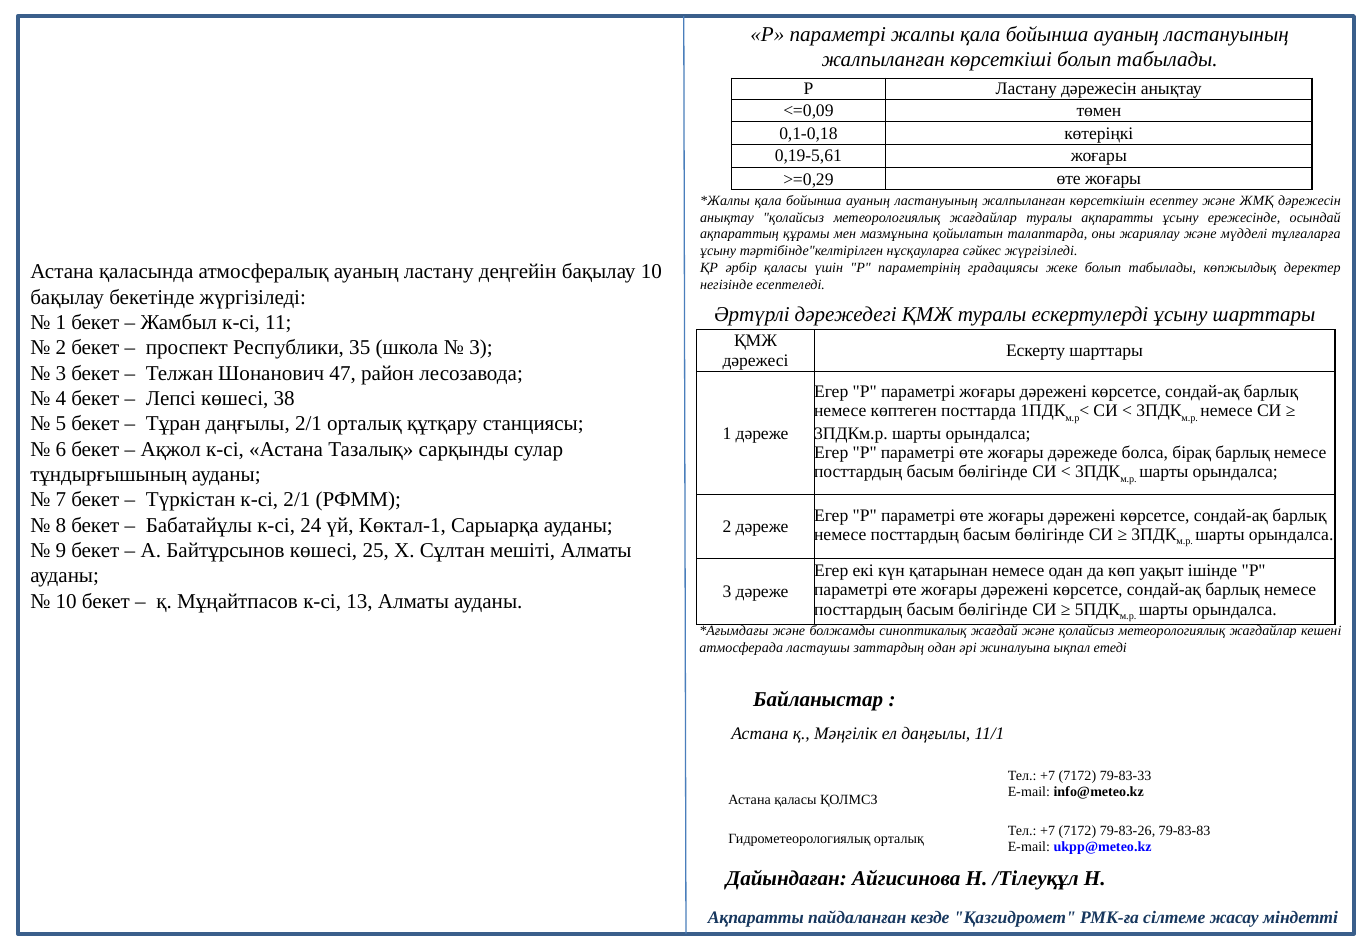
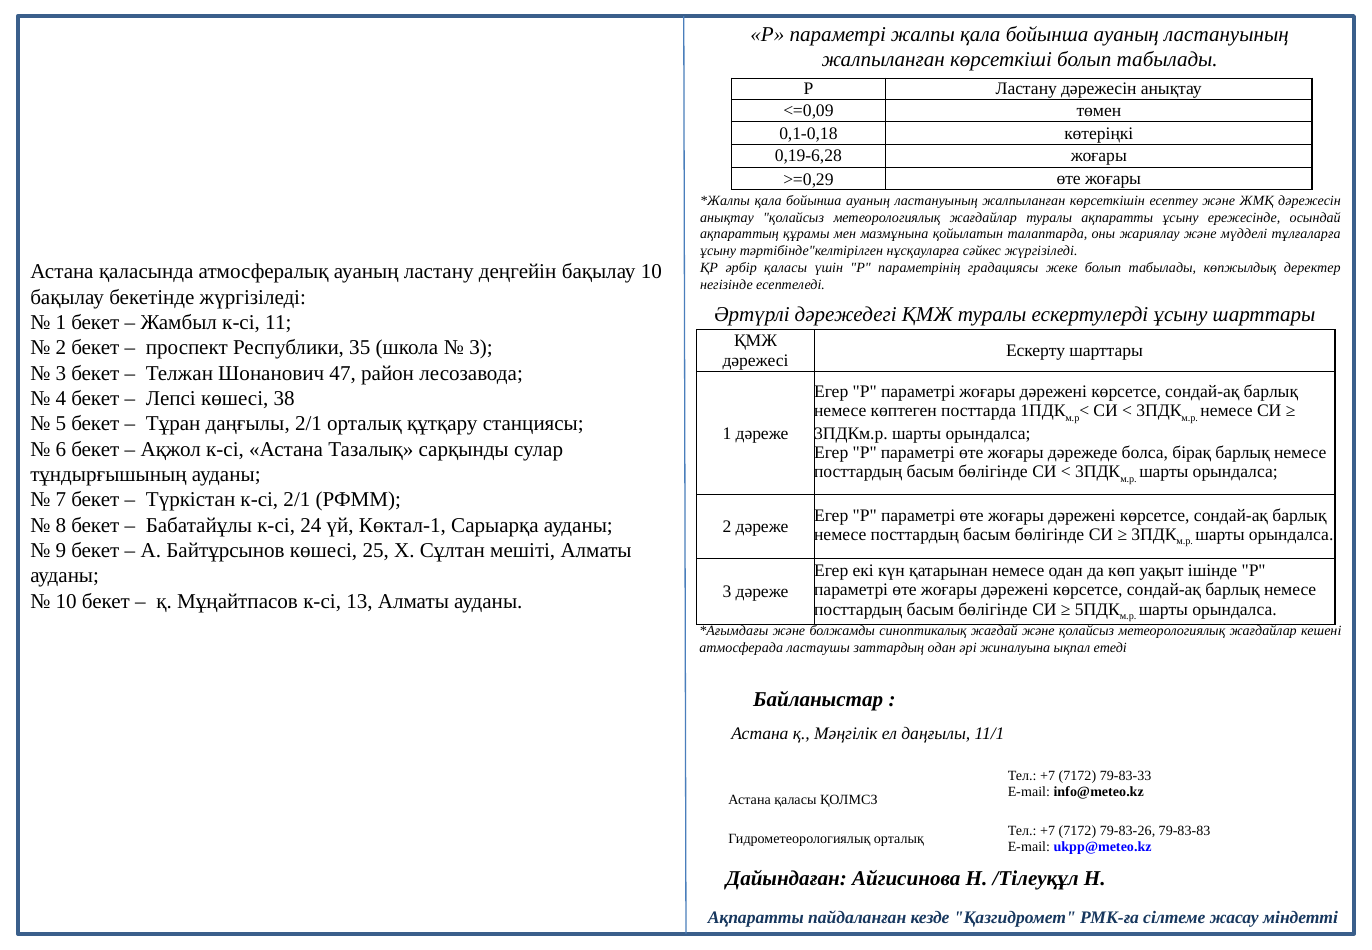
0,19-5,61: 0,19-5,61 -> 0,19-6,28 (808, 156)
